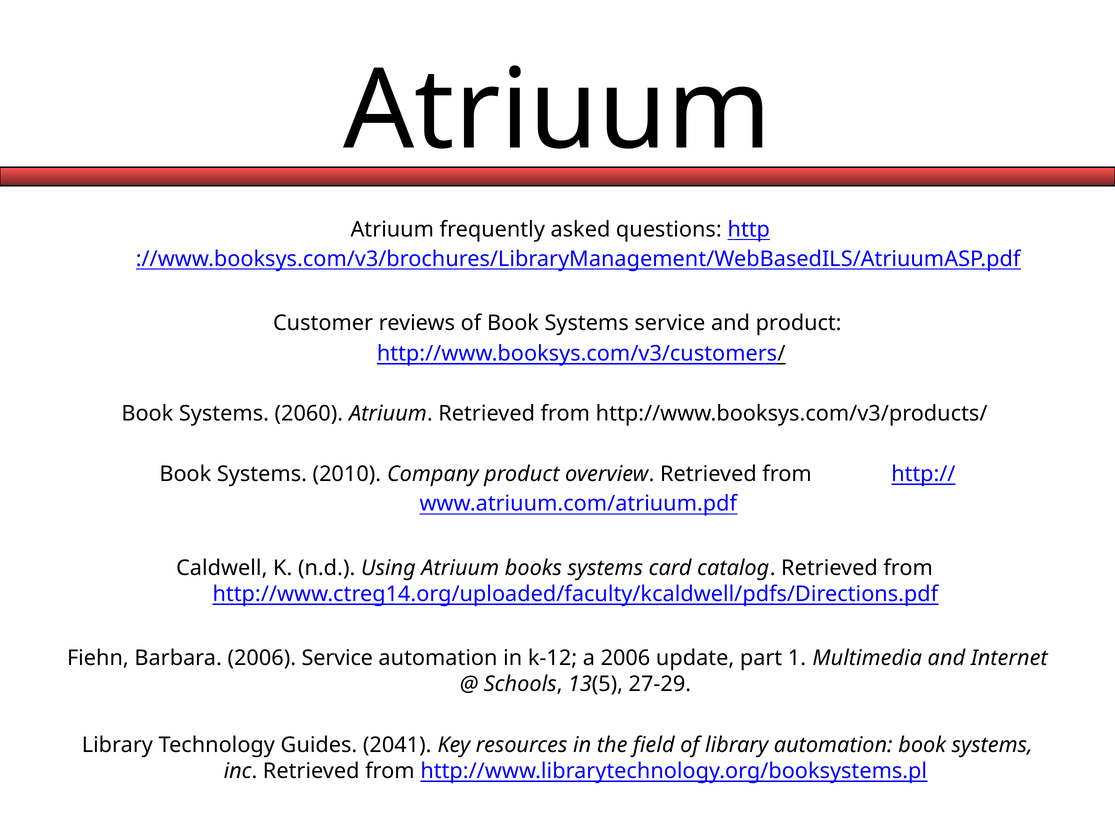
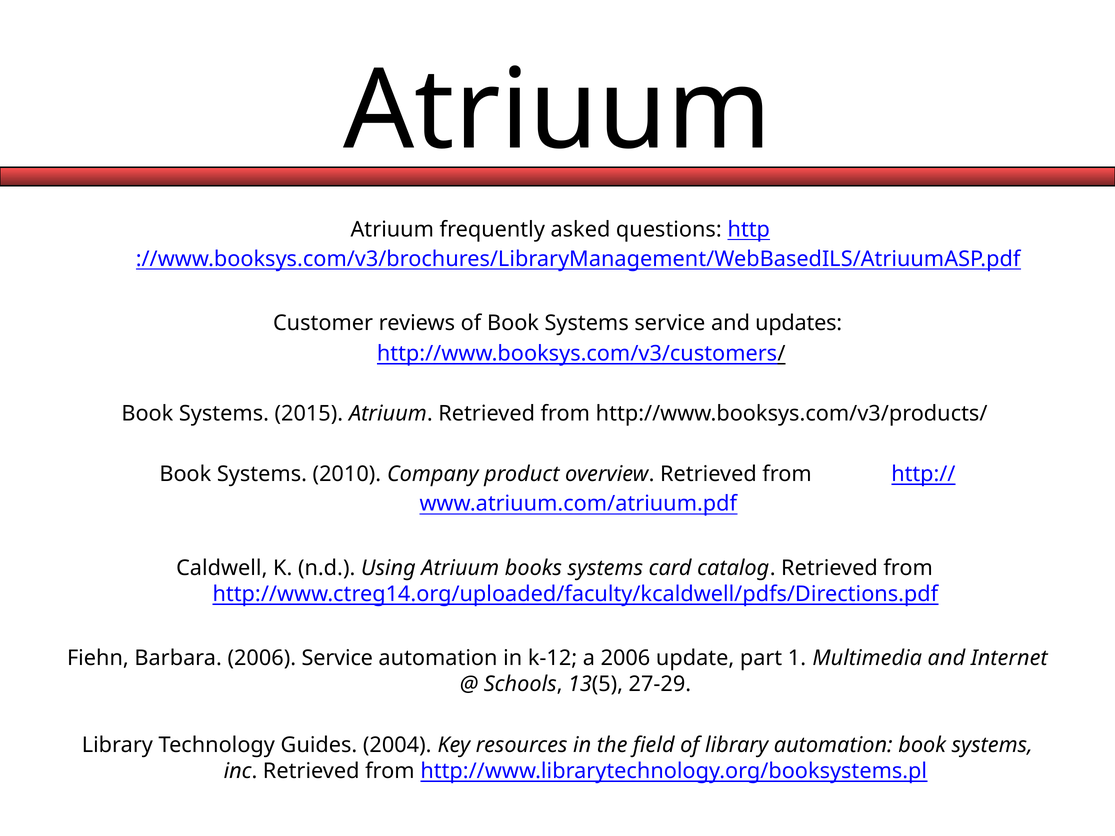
and product: product -> updates (799, 323)
2060: 2060 -> 2015 (309, 414)
2041: 2041 -> 2004 (397, 745)
